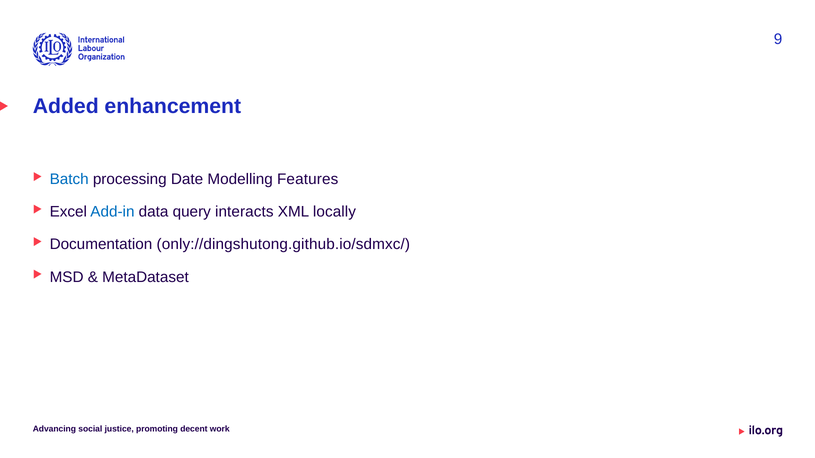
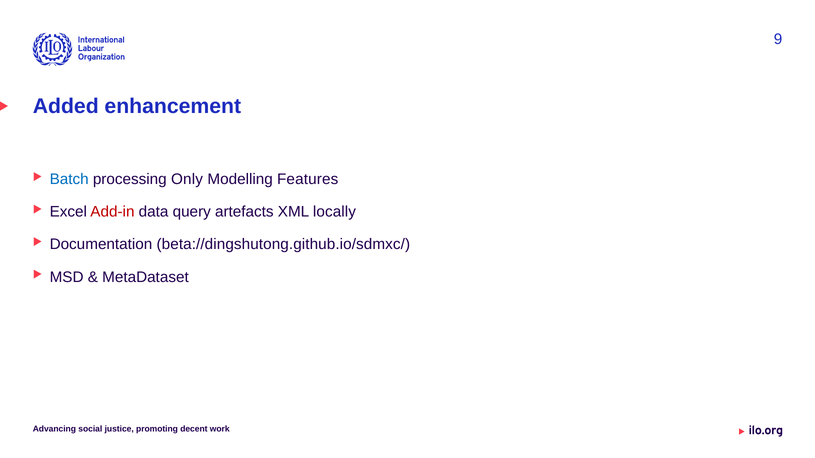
Date: Date -> Only (187, 179)
Add-in colour: blue -> red (112, 212)
interacts: interacts -> artefacts (244, 212)
only://dingshutong.github.io/sdmxc/: only://dingshutong.github.io/sdmxc/ -> beta://dingshutong.github.io/sdmxc/ (283, 245)
